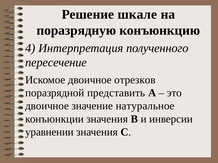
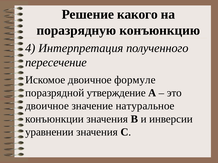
шкале: шкале -> какого (137, 14)
отрезков: отрезков -> формуле (135, 80)
представить: представить -> утверждение (116, 93)
